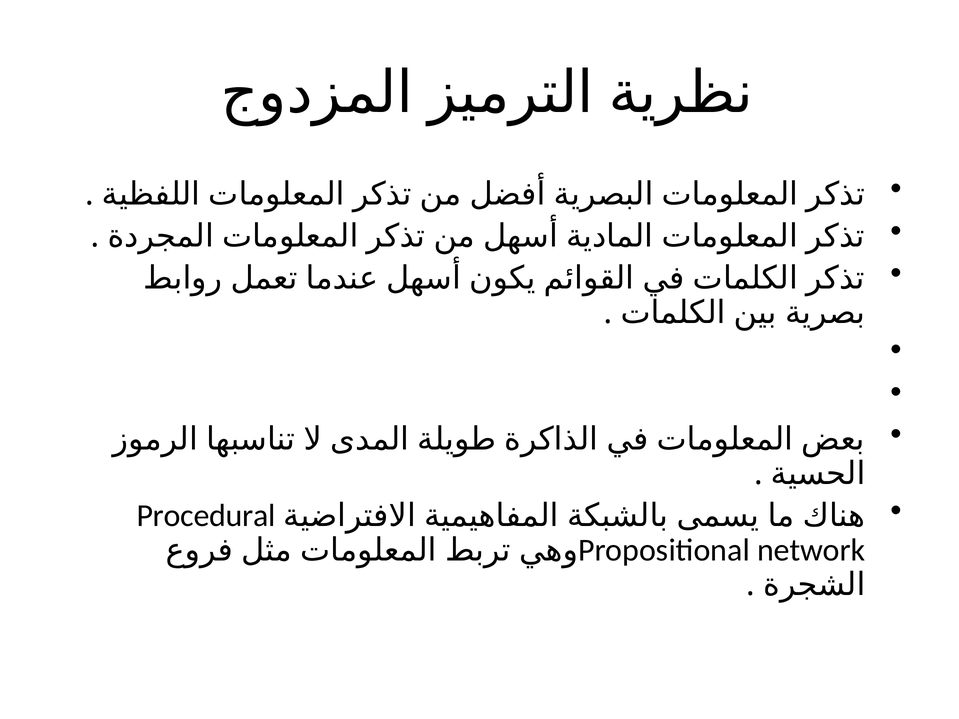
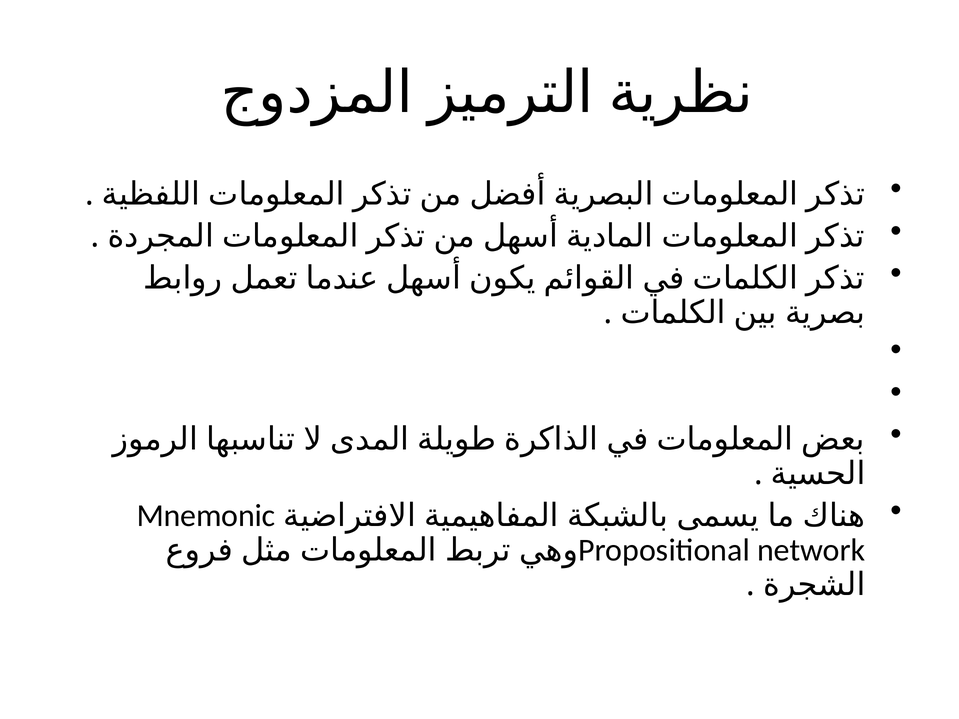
Procedural: Procedural -> Mnemonic (206, 516)
